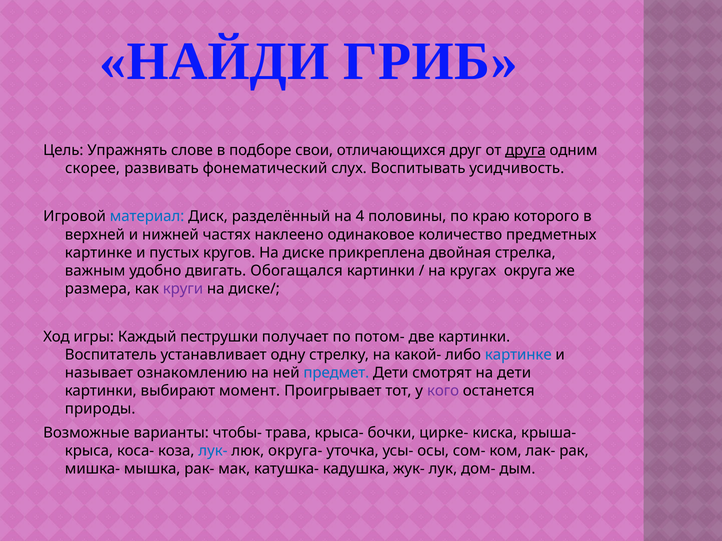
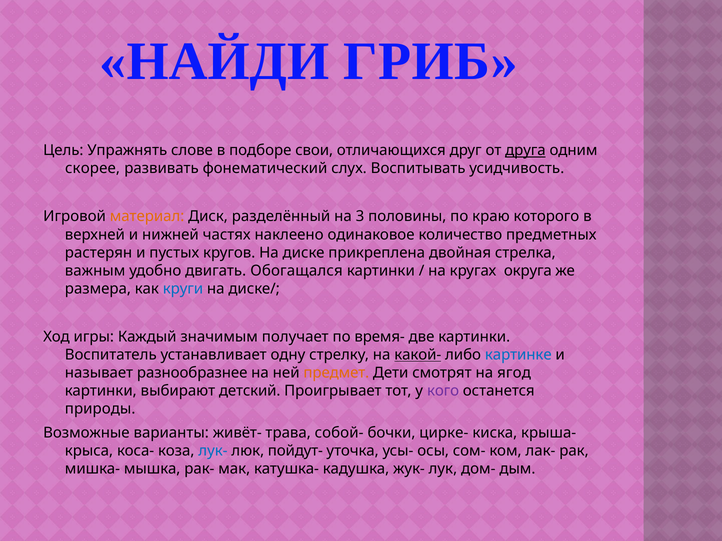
материал colour: blue -> orange (147, 217)
4: 4 -> 3 (360, 217)
картинке: картинке -> растерян (99, 253)
круги colour: purple -> blue (183, 289)
пеструшки: пеструшки -> значимым (219, 337)
потом-: потом- -> время- (380, 337)
какой- underline: none -> present (418, 355)
ознакомлению: ознакомлению -> разнообразнее (192, 373)
предмет colour: blue -> orange (336, 373)
на дети: дети -> ягод (514, 373)
момент: момент -> детский (250, 391)
чтобы-: чтобы- -> живёт- (237, 433)
крыса-: крыса- -> собой- (339, 433)
округа-: округа- -> пойдут- (295, 451)
